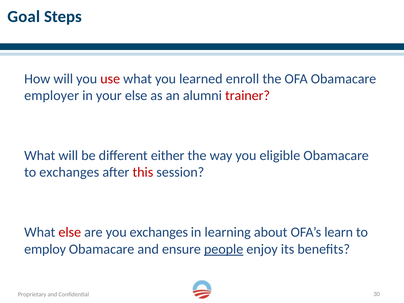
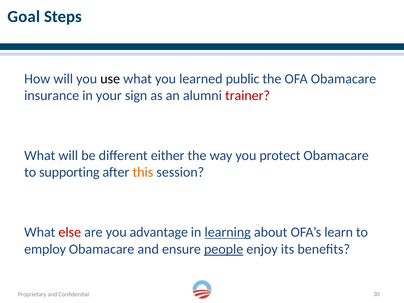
use colour: red -> black (110, 79)
enroll: enroll -> public (243, 79)
employer: employer -> insurance (52, 96)
your else: else -> sign (136, 96)
eligible: eligible -> protect (280, 156)
to exchanges: exchanges -> supporting (69, 172)
this colour: red -> orange (143, 172)
you exchanges: exchanges -> advantage (159, 232)
learning underline: none -> present (228, 232)
